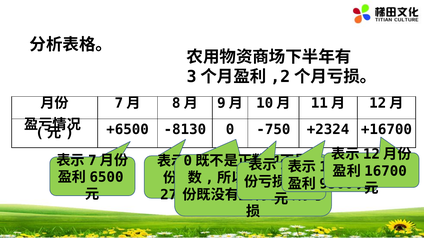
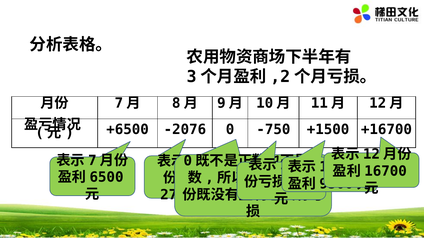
-8130: -8130 -> -2076 (185, 130)
+2324: +2324 -> +1500 (328, 130)
